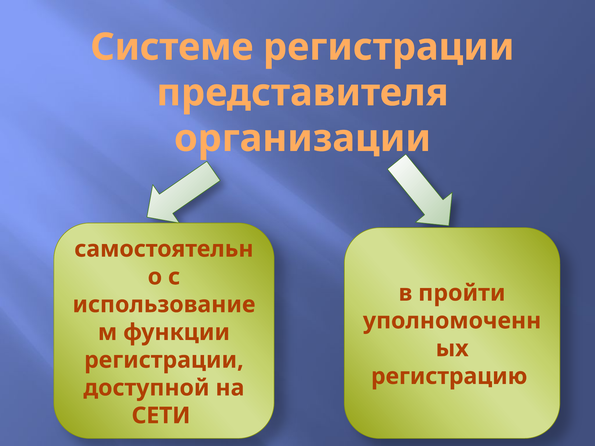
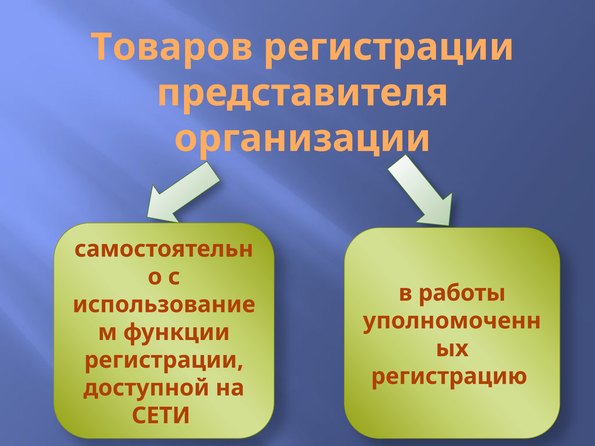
Системе: Системе -> Товаров (172, 47)
пройти: пройти -> работы (462, 293)
